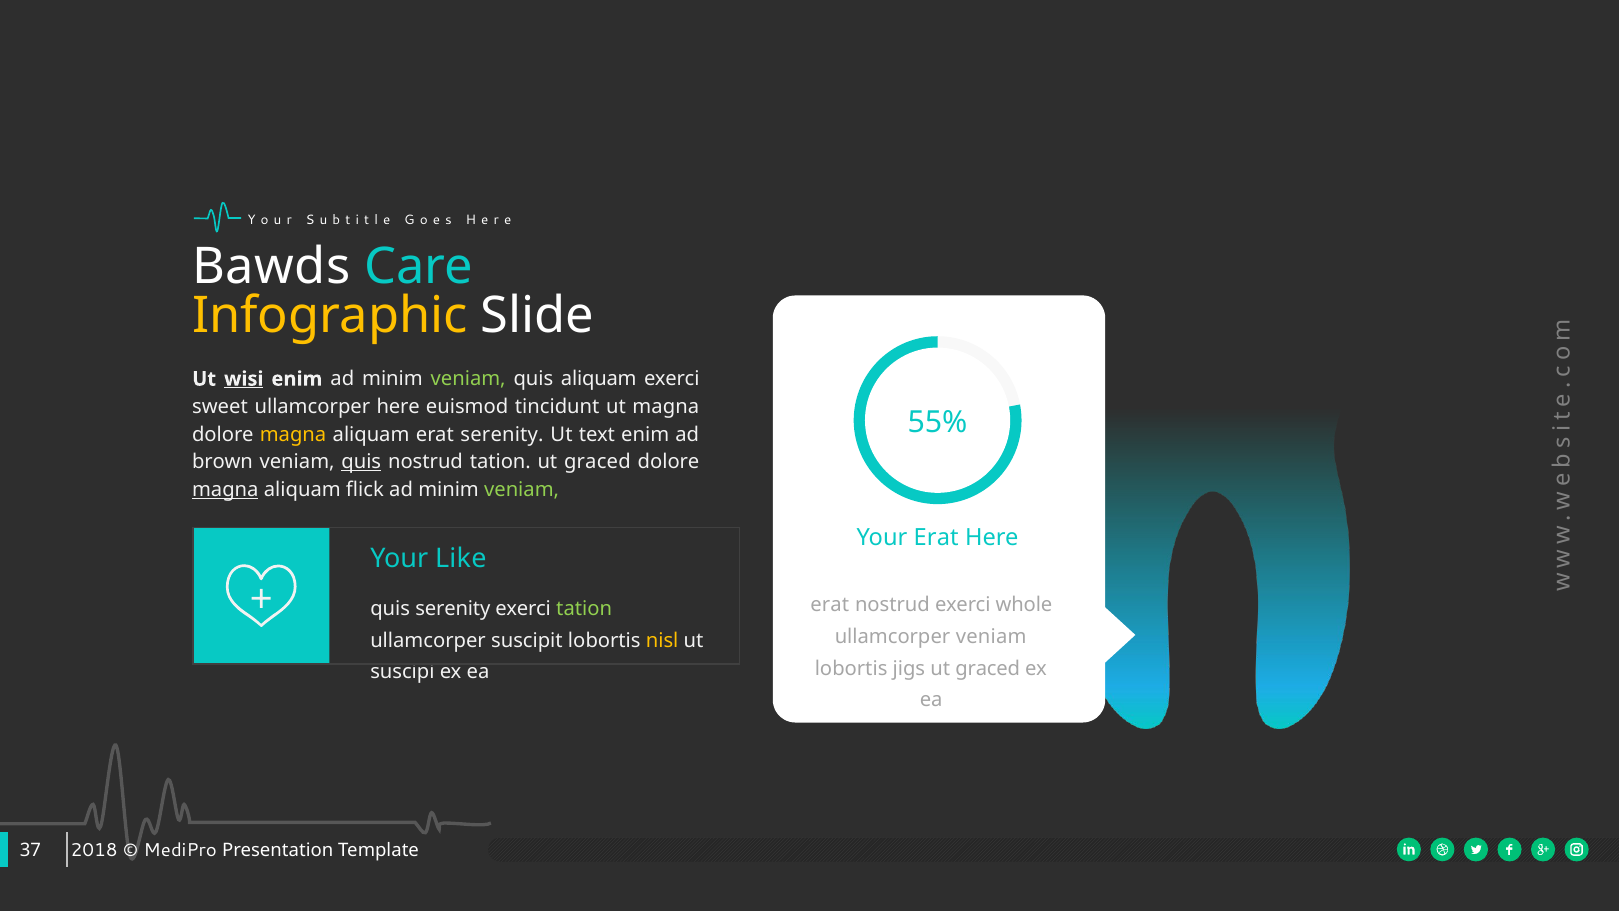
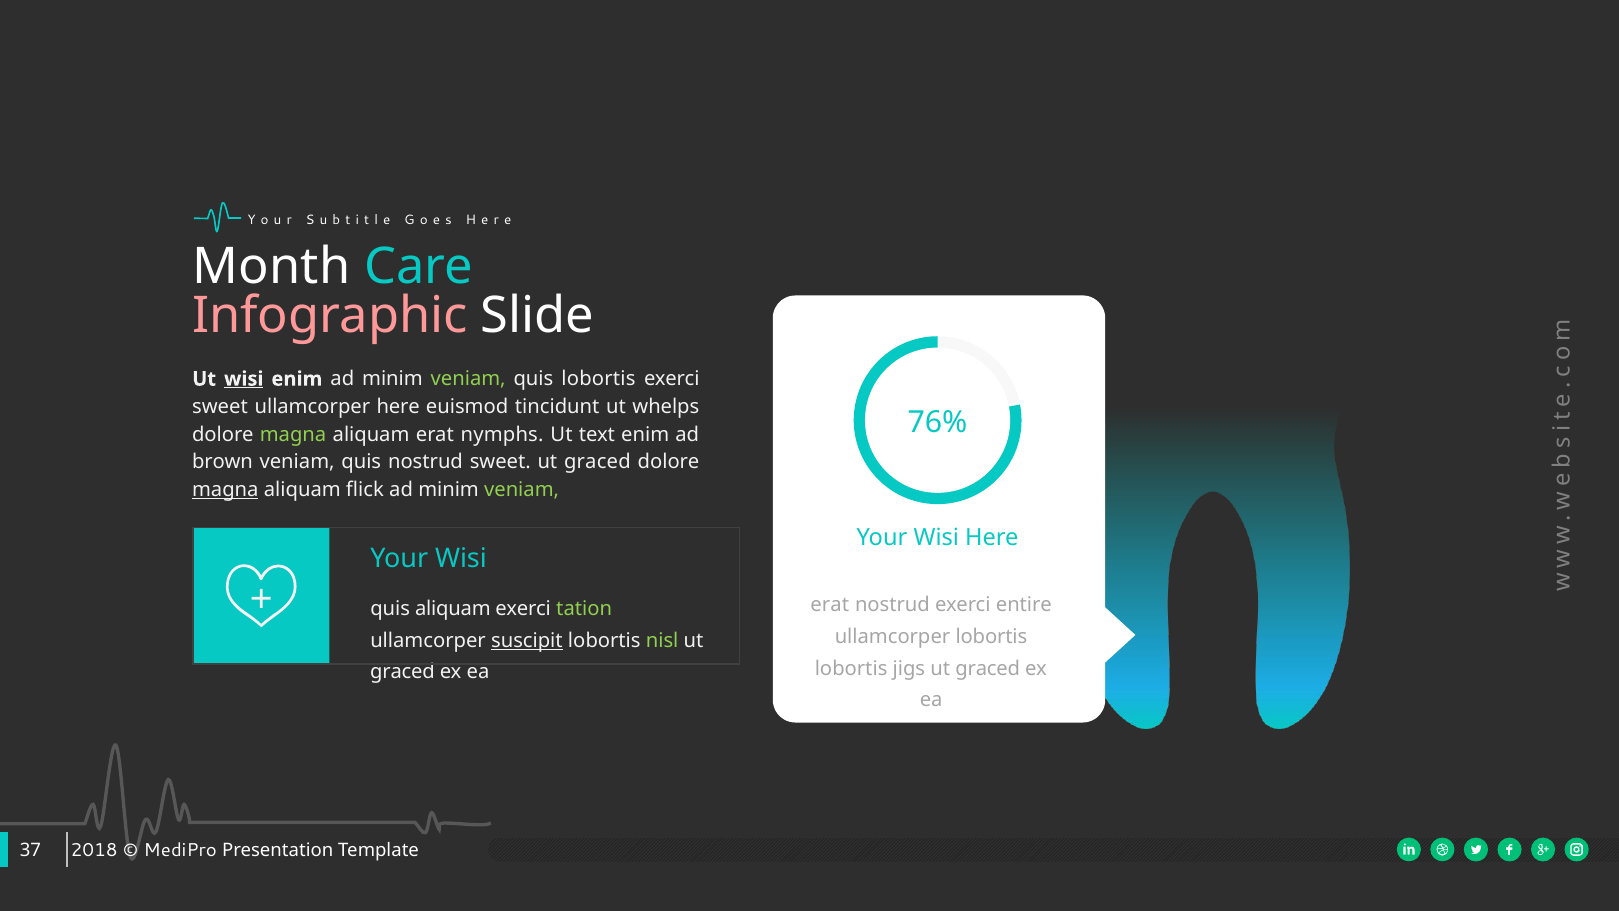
Bawds: Bawds -> Month (271, 267)
Infographic colour: yellow -> pink (330, 315)
quis aliquam: aliquam -> lobortis (599, 379)
ut magna: magna -> whelps (666, 407)
55%: 55% -> 76% (937, 422)
magna colour: yellow -> light green (293, 434)
erat serenity: serenity -> nymphs (502, 434)
quis underline: present -> none (361, 462)
nostrud tation: tation -> sweet (500, 462)
Erat: Erat -> Wisi (936, 538)
Like: Like -> Wisi (461, 558)
whole: whole -> entire (1024, 605)
quis serenity: serenity -> aliquam (453, 609)
ullamcorper veniam: veniam -> lobortis (991, 637)
suscipit underline: none -> present (527, 640)
nisl colour: yellow -> light green (662, 640)
suscipi: suscipi -> graced (403, 672)
